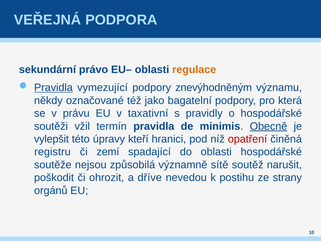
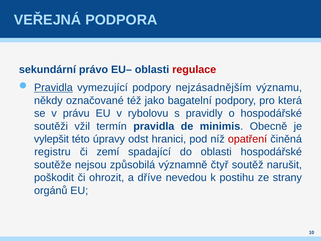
regulace colour: orange -> red (194, 69)
znevýhodněným: znevýhodněným -> nejzásadnějším (214, 88)
taxativní: taxativní -> rybolovu (148, 113)
Obecně underline: present -> none (268, 126)
kteří: kteří -> odst (138, 139)
sítě: sítě -> čtyř (220, 165)
